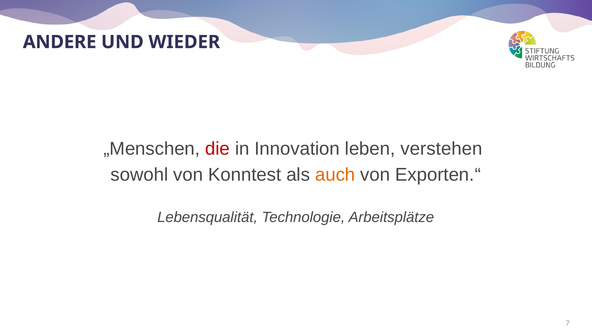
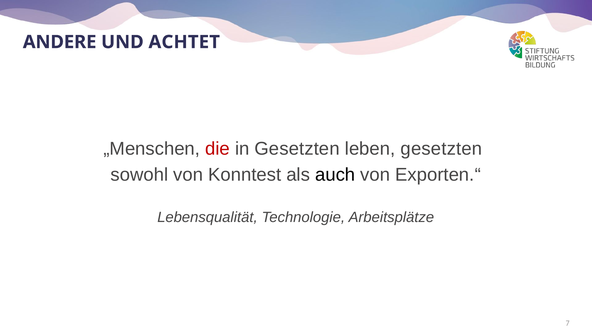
WIEDER: WIEDER -> ACHTET (184, 42)
in Innovation: Innovation -> Gesetzten (297, 149)
leben verstehen: verstehen -> gesetzten (441, 149)
auch colour: orange -> black (335, 175)
